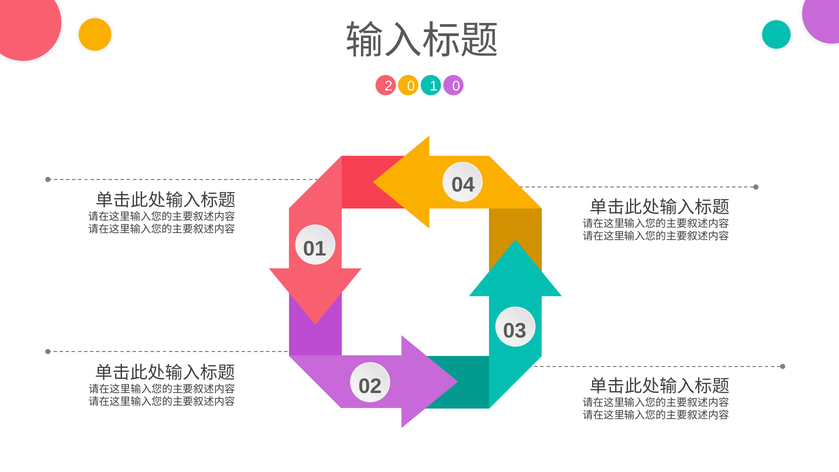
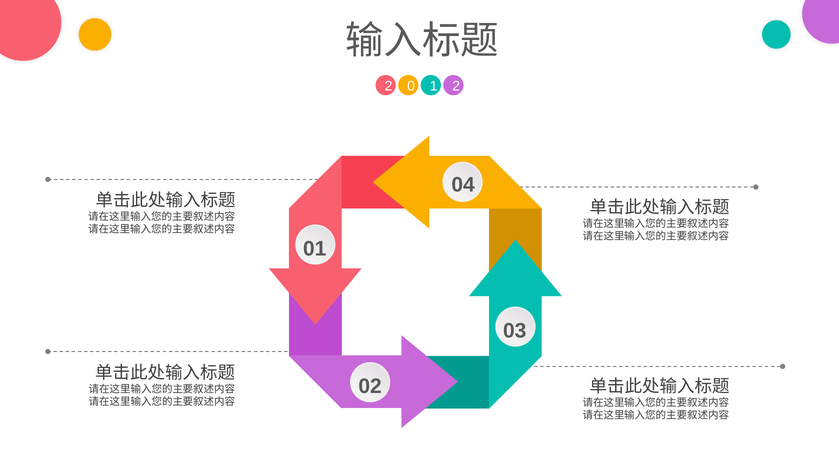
1 0: 0 -> 2 (456, 86)
